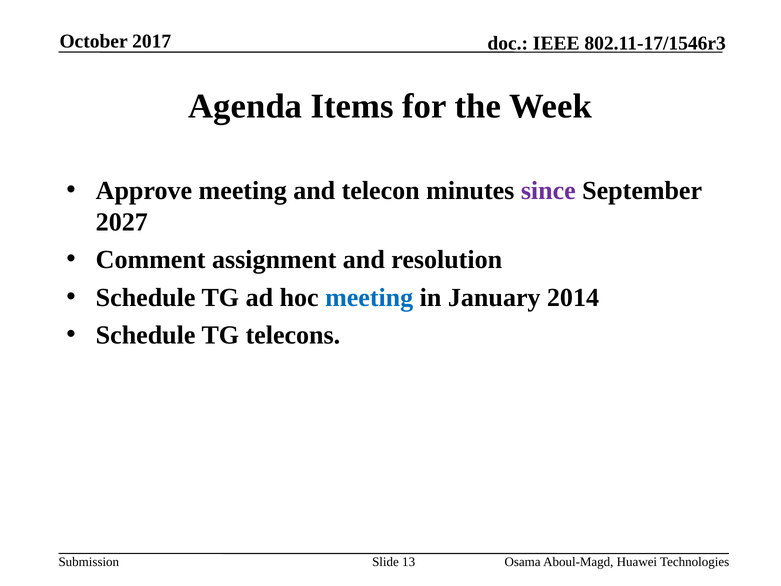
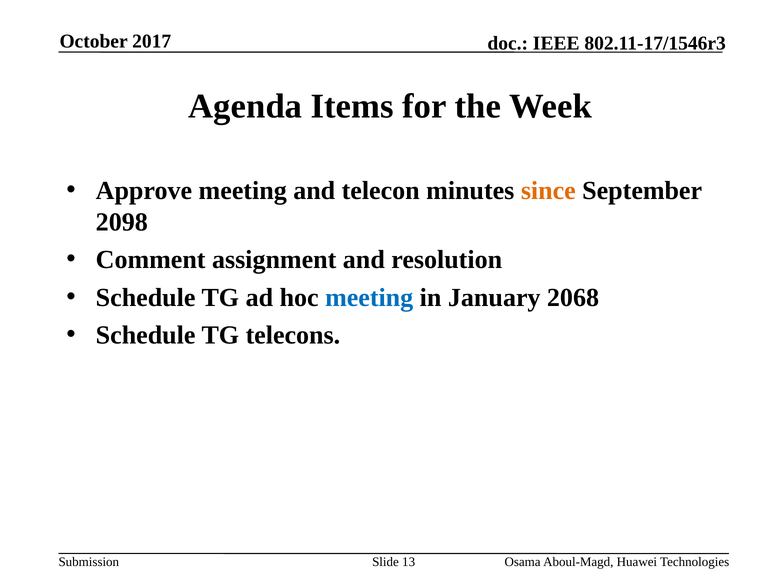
since colour: purple -> orange (548, 191)
2027: 2027 -> 2098 (122, 222)
2014: 2014 -> 2068 (573, 297)
